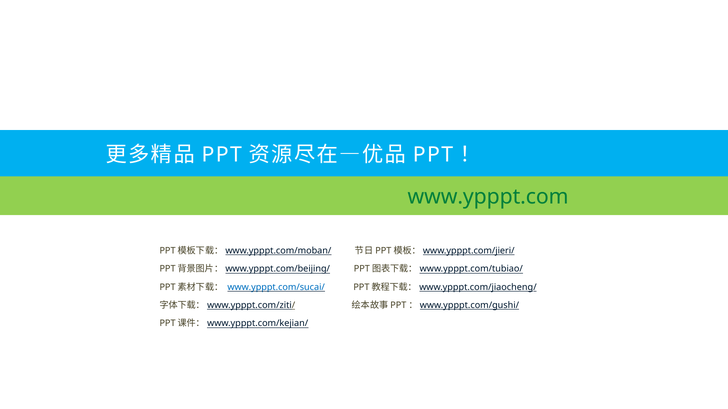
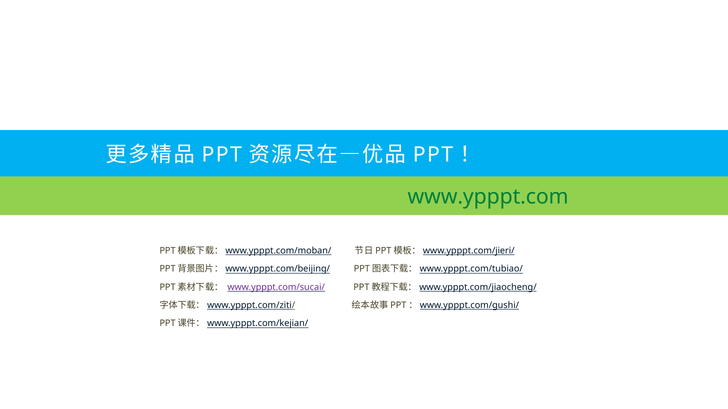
www.ypppt.com/sucai/ colour: blue -> purple (276, 287)
